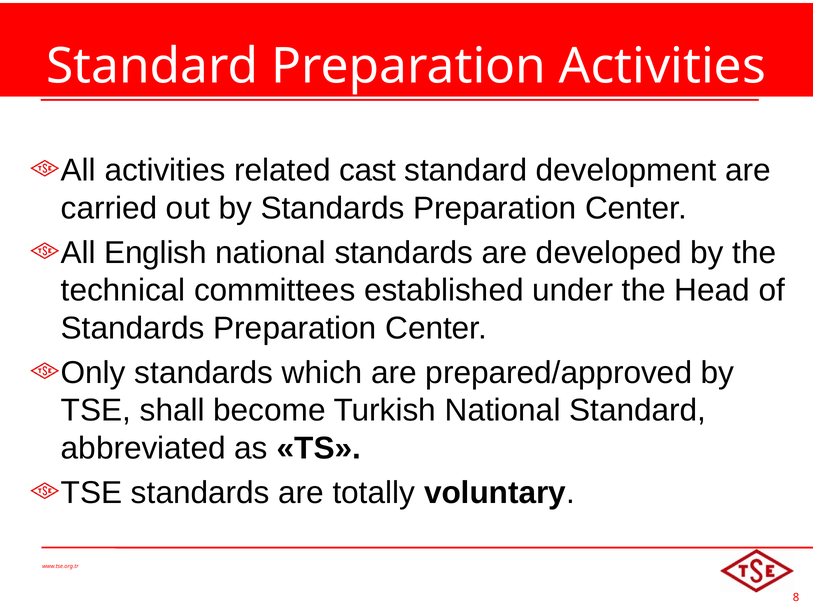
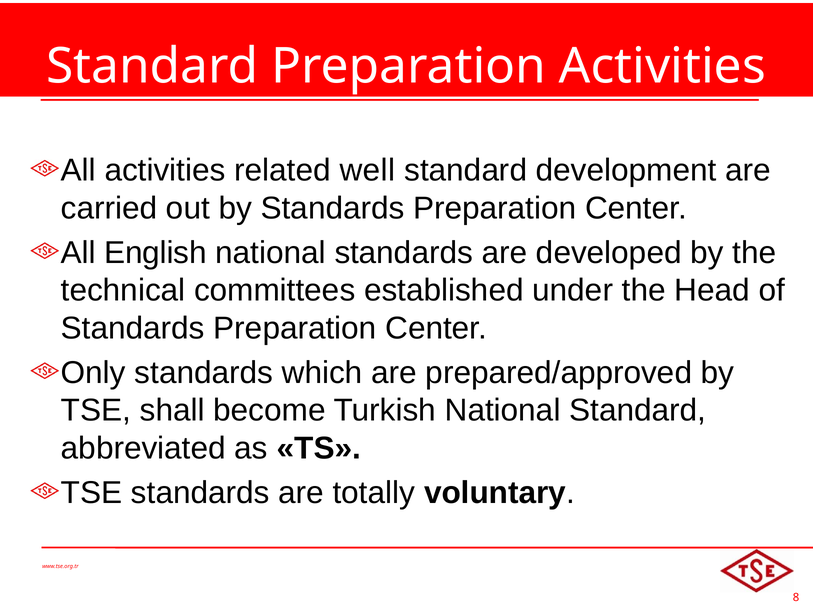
cast: cast -> well (367, 171)
